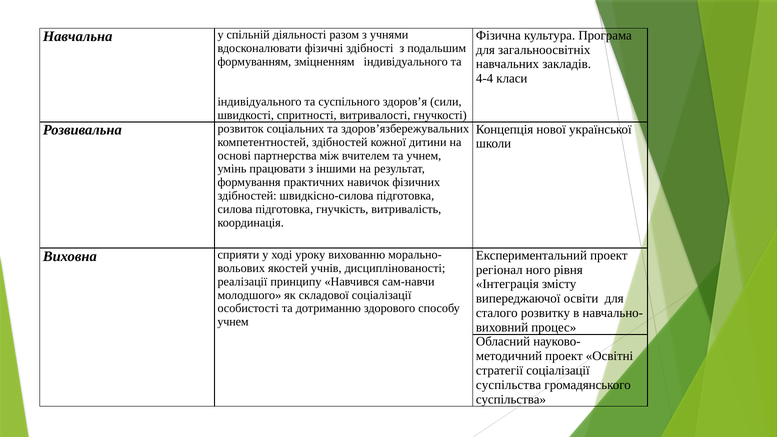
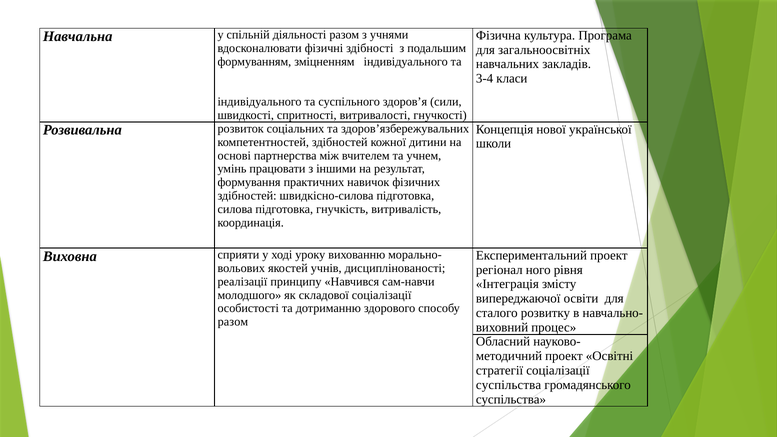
4-4: 4-4 -> 3-4 (485, 79)
учнем: учнем -> разом (233, 322)
